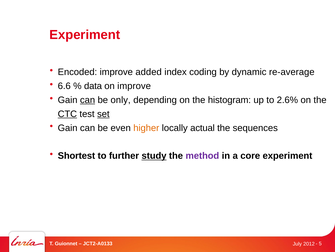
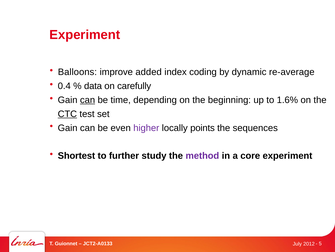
Encoded: Encoded -> Balloons (77, 72)
6.6: 6.6 -> 0.4 (64, 86)
on improve: improve -> carefully (134, 86)
only: only -> time (121, 100)
histogram: histogram -> beginning (229, 100)
2.6%: 2.6% -> 1.6% (287, 100)
set underline: present -> none (103, 114)
higher colour: orange -> purple (146, 128)
actual: actual -> points (203, 128)
study underline: present -> none (154, 155)
